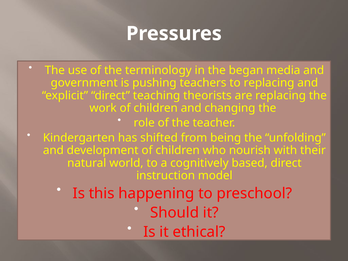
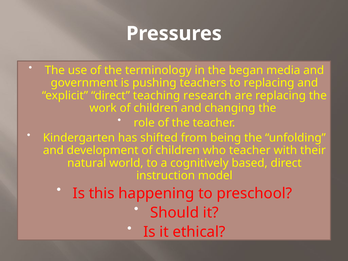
theorists: theorists -> research (207, 95)
who nourish: nourish -> teacher (250, 150)
